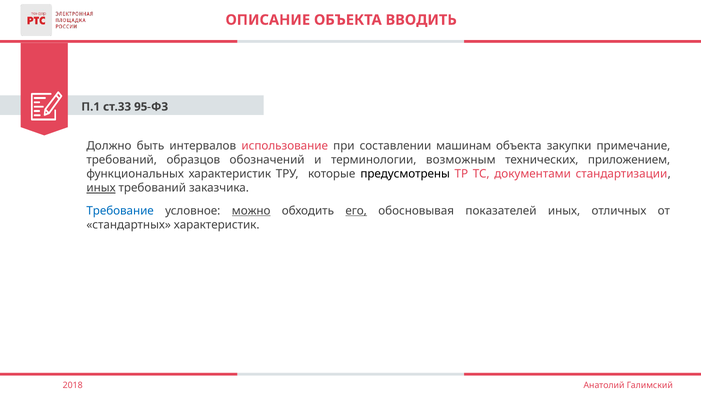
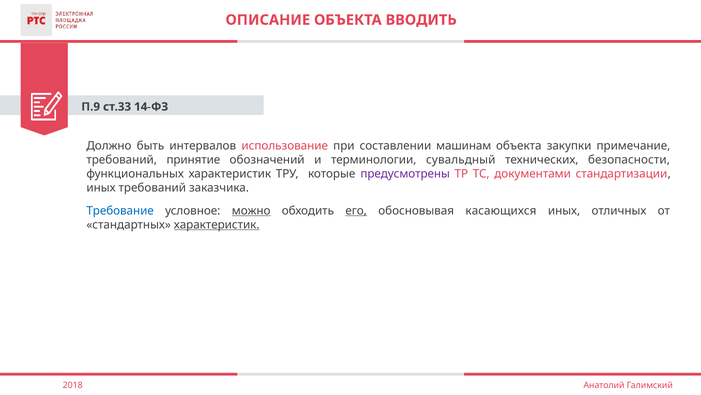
П.1: П.1 -> П.9 (91, 107)
95-ФЗ: 95-ФЗ -> 14-ФЗ (151, 107)
образцов: образцов -> принятие (193, 160)
возможным: возможным -> сувальдный (461, 160)
приложением: приложением -> безопасности (629, 160)
предусмотрены colour: black -> purple (405, 174)
иных underline: present -> none (101, 188)
показателей: показателей -> касающихся (501, 210)
характеристик underline: none -> present (217, 224)
